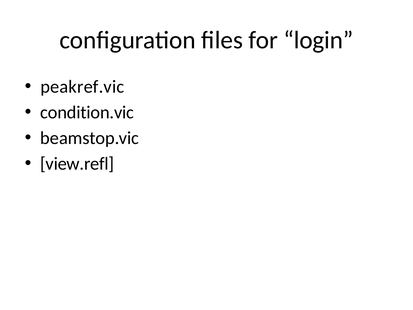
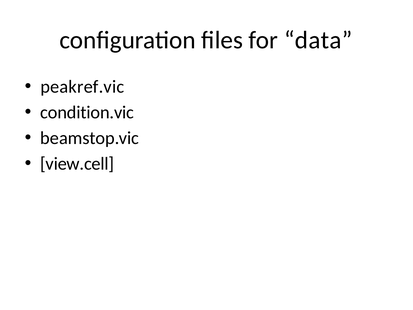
login: login -> data (318, 40)
view.refl: view.refl -> view.cell (77, 164)
